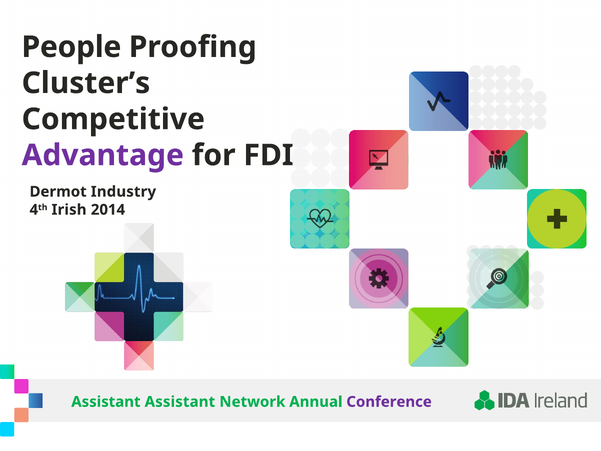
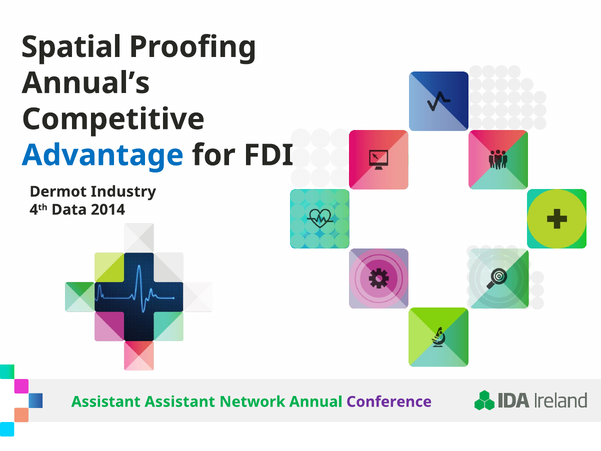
People: People -> Spatial (71, 47)
Cluster’s: Cluster’s -> Annual’s (86, 83)
Advantage colour: purple -> blue (103, 155)
Irish: Irish -> Data (69, 210)
